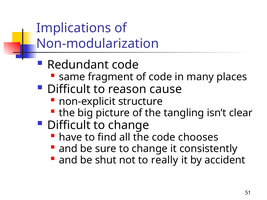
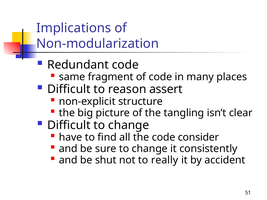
cause: cause -> assert (166, 89)
chooses: chooses -> consider (198, 137)
